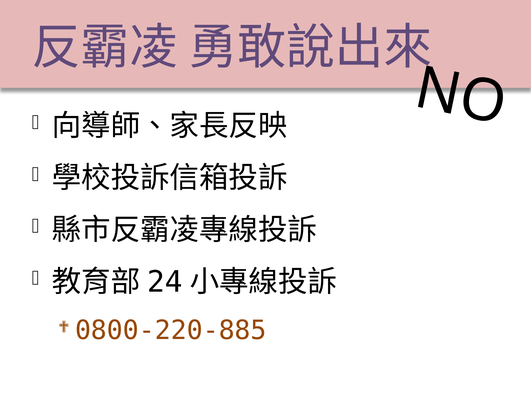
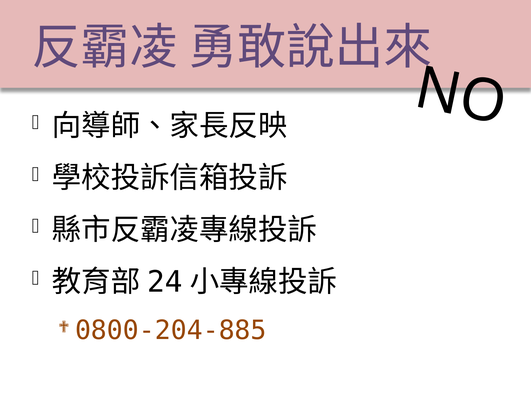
0800-220-885: 0800-220-885 -> 0800-204-885 (171, 330)
